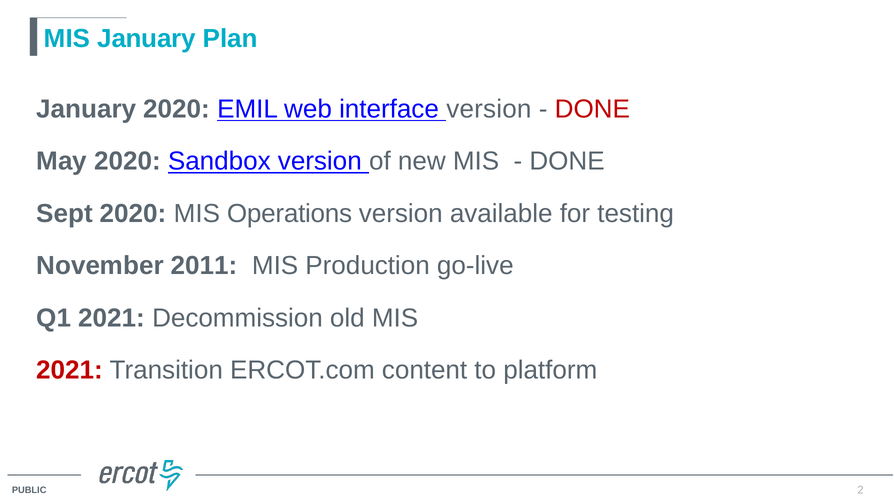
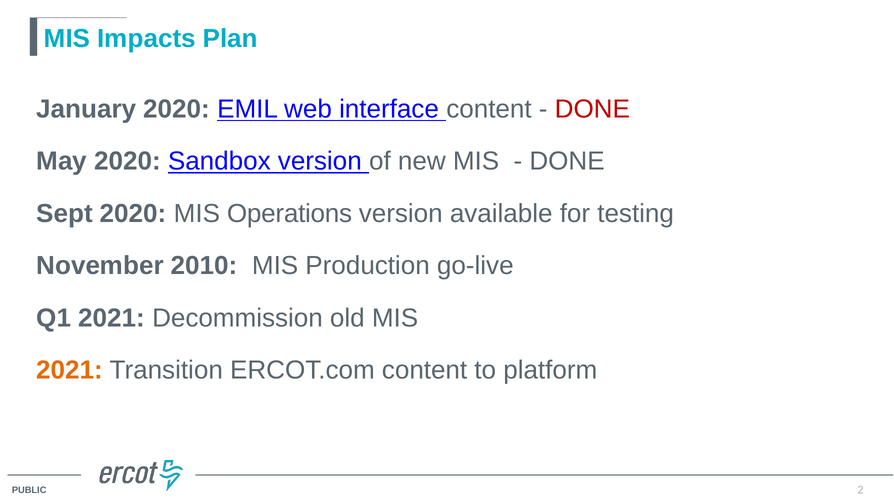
MIS January: January -> Impacts (146, 39)
interface version: version -> content (489, 109)
2011: 2011 -> 2010 (204, 266)
2021 colour: red -> orange (70, 370)
